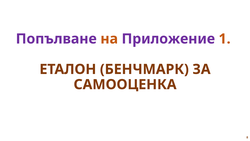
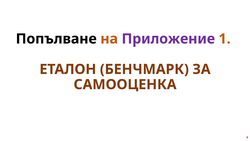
Попълване colour: purple -> black (56, 39)
